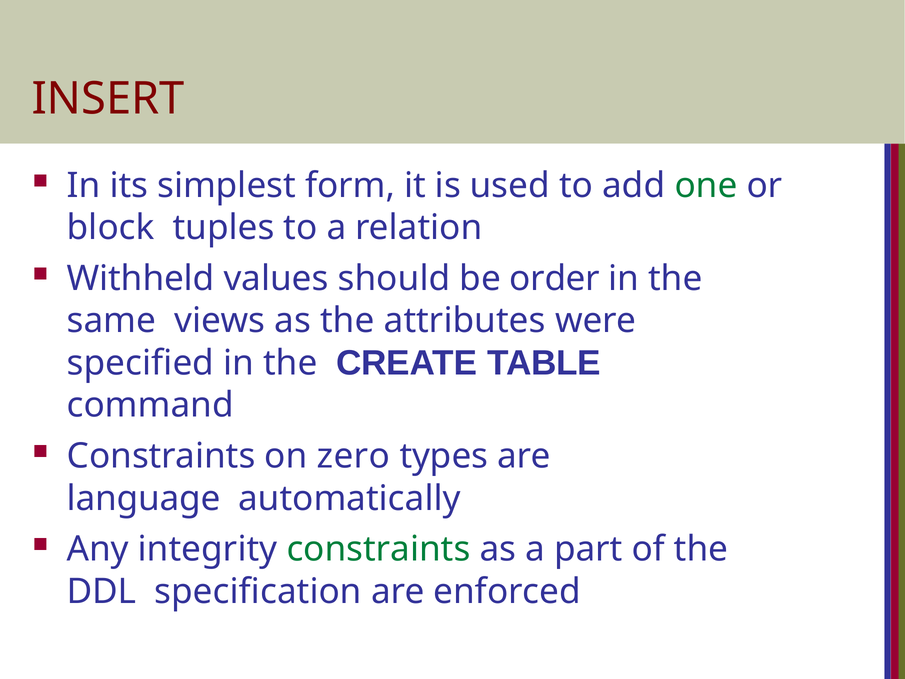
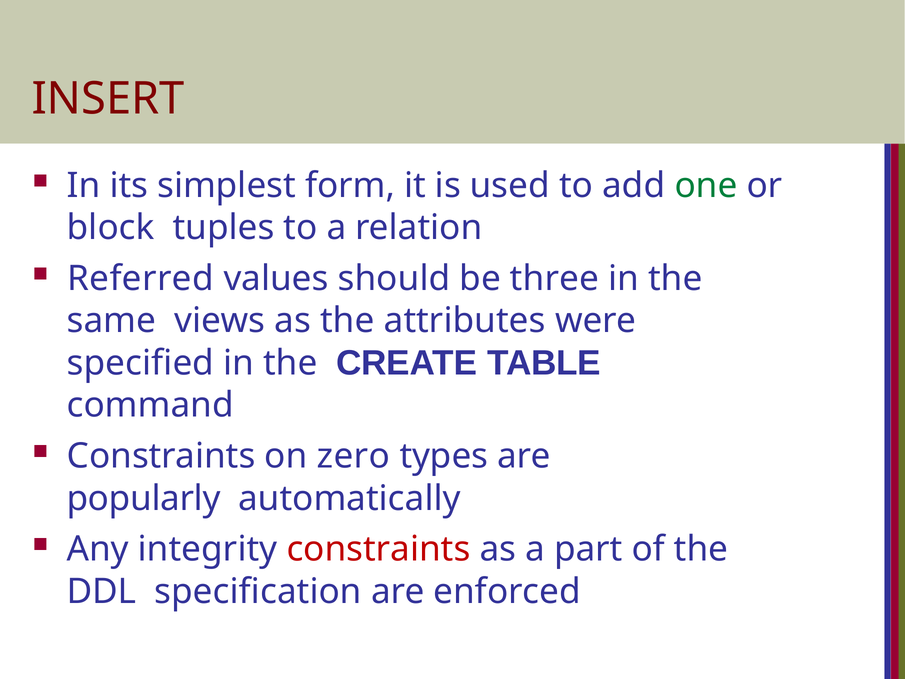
Withheld: Withheld -> Referred (140, 278)
order: order -> three (554, 278)
language: language -> popularly (144, 498)
constraints colour: green -> red (379, 549)
